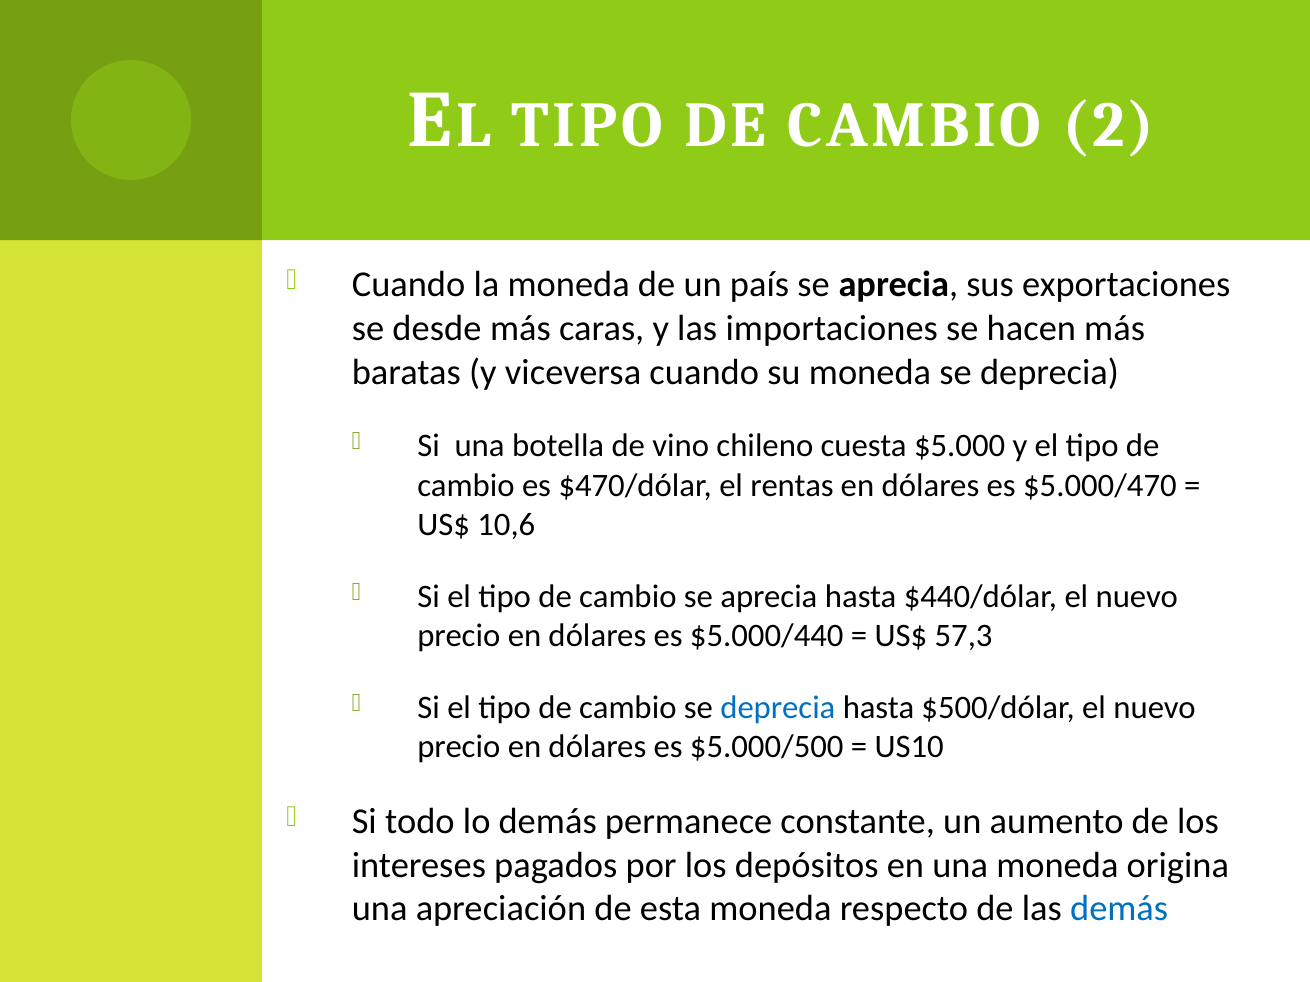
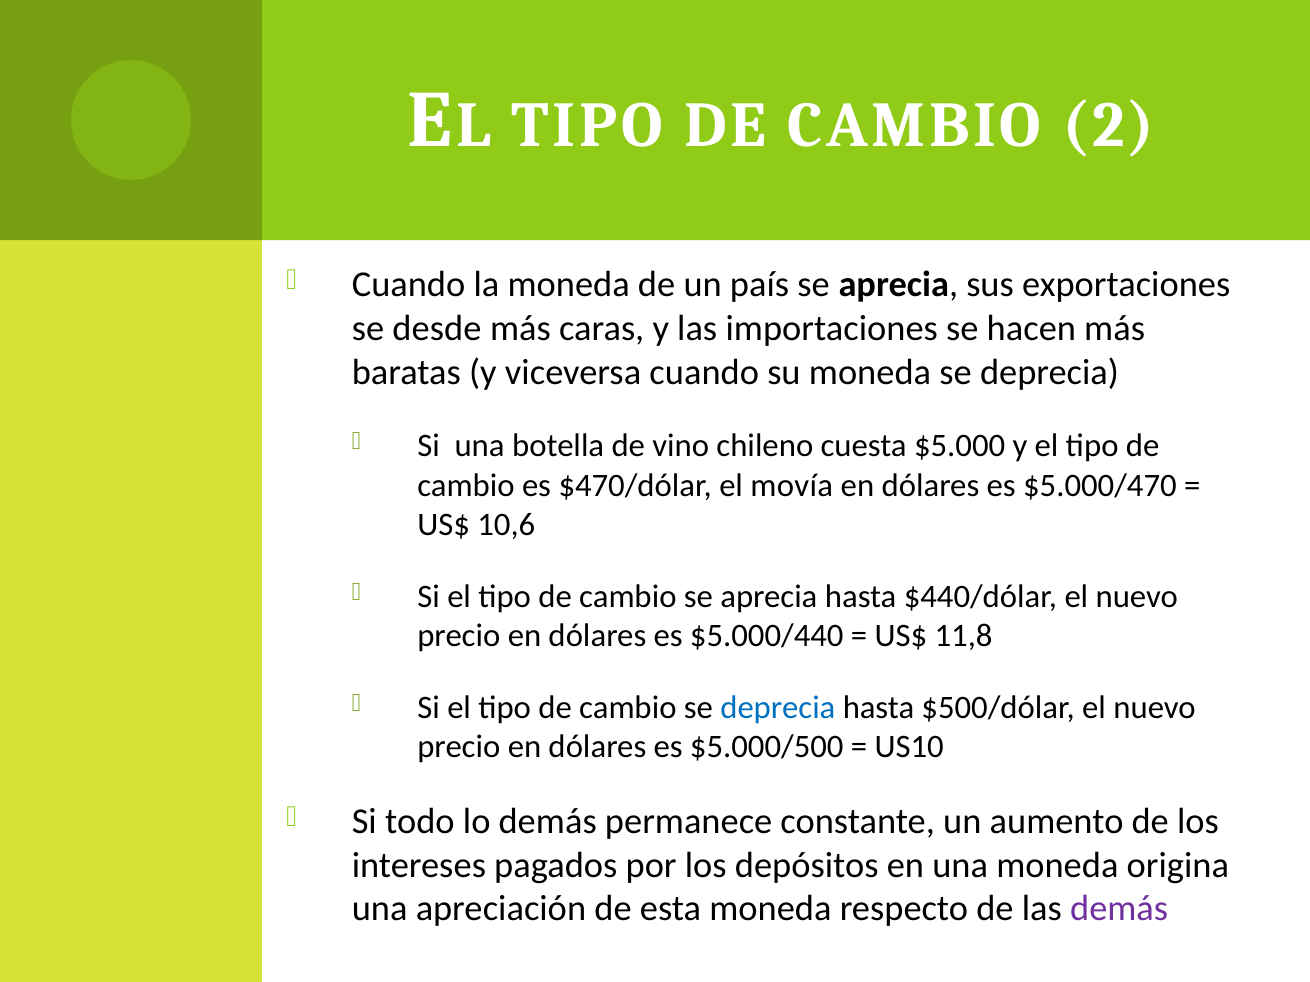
rentas: rentas -> movía (792, 486)
57,3: 57,3 -> 11,8 (964, 636)
demás colour: blue -> purple (1119, 909)
